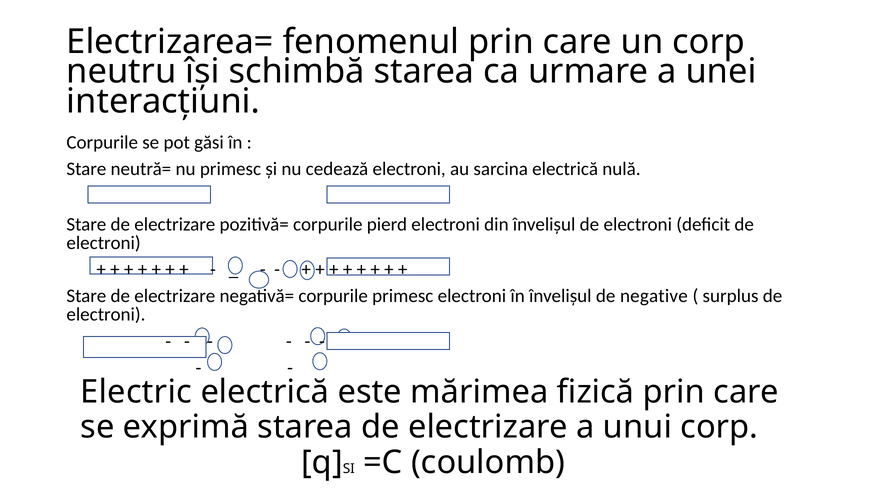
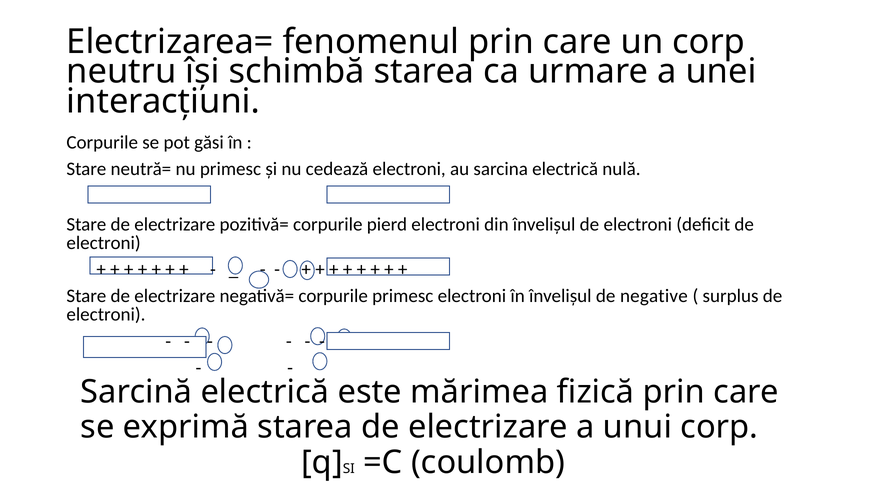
Electric: Electric -> Sarcină (136, 392)
